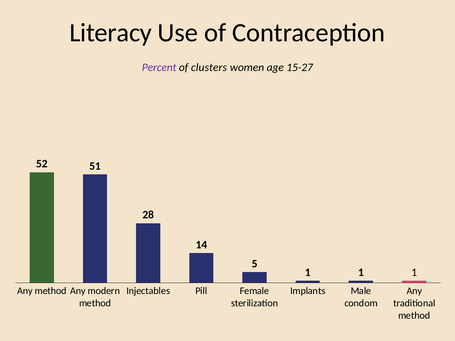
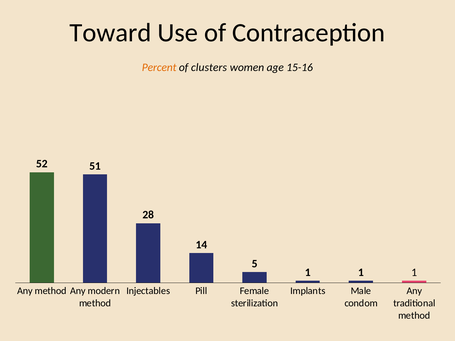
Literacy: Literacy -> Toward (111, 33)
Percent colour: purple -> orange (159, 67)
15-27: 15-27 -> 15-16 (300, 67)
